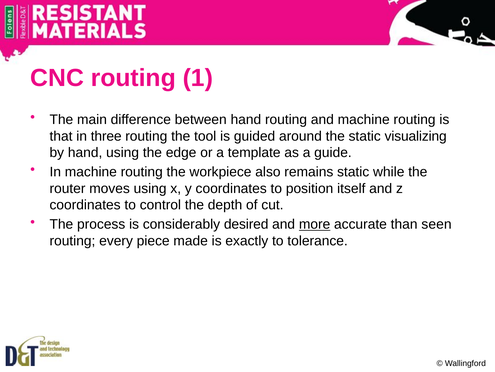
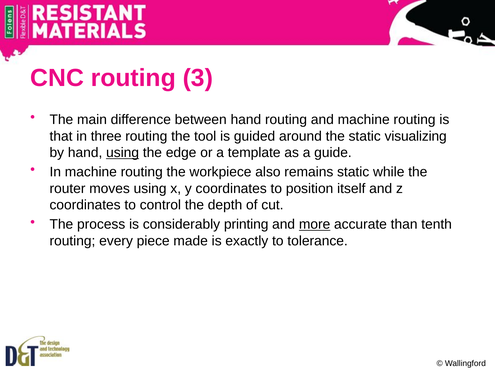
1: 1 -> 3 (198, 78)
using underline: none -> present (123, 152)
desired: desired -> printing (246, 224)
seen: seen -> tenth (437, 224)
